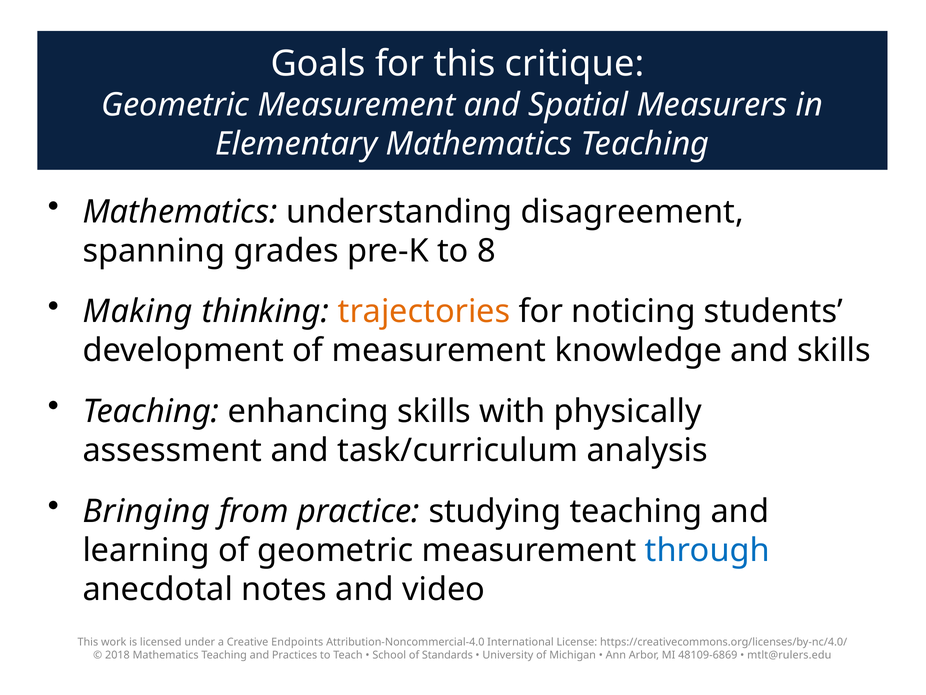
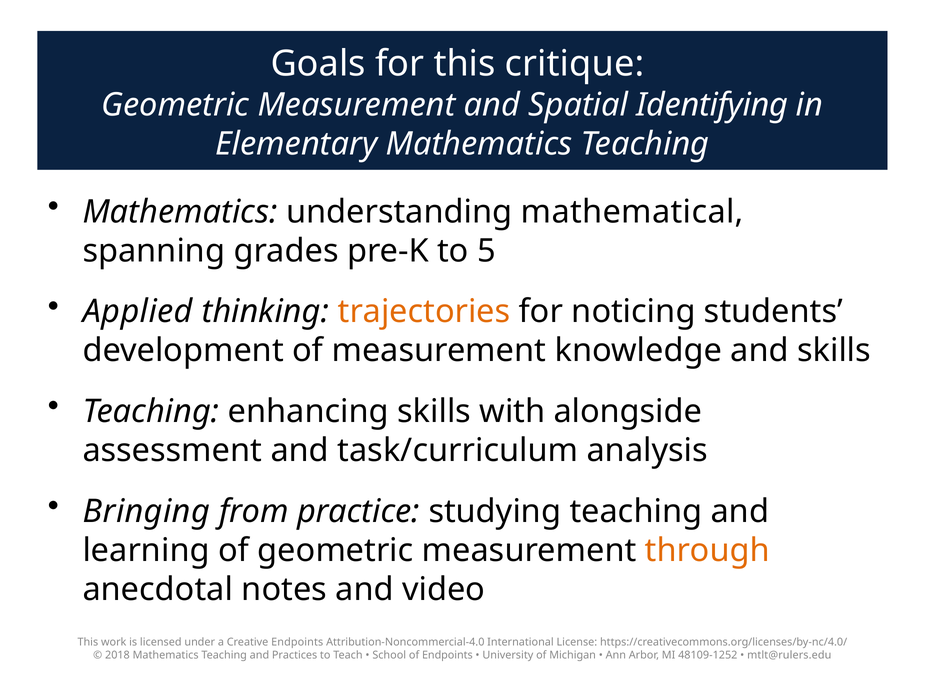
Measurers: Measurers -> Identifying (712, 105)
disagreement: disagreement -> mathematical (632, 212)
8: 8 -> 5 (486, 251)
Making: Making -> Applied (138, 312)
physically: physically -> alongside (628, 411)
through colour: blue -> orange (707, 550)
of Standards: Standards -> Endpoints (447, 655)
48109-6869: 48109-6869 -> 48109-1252 (708, 655)
